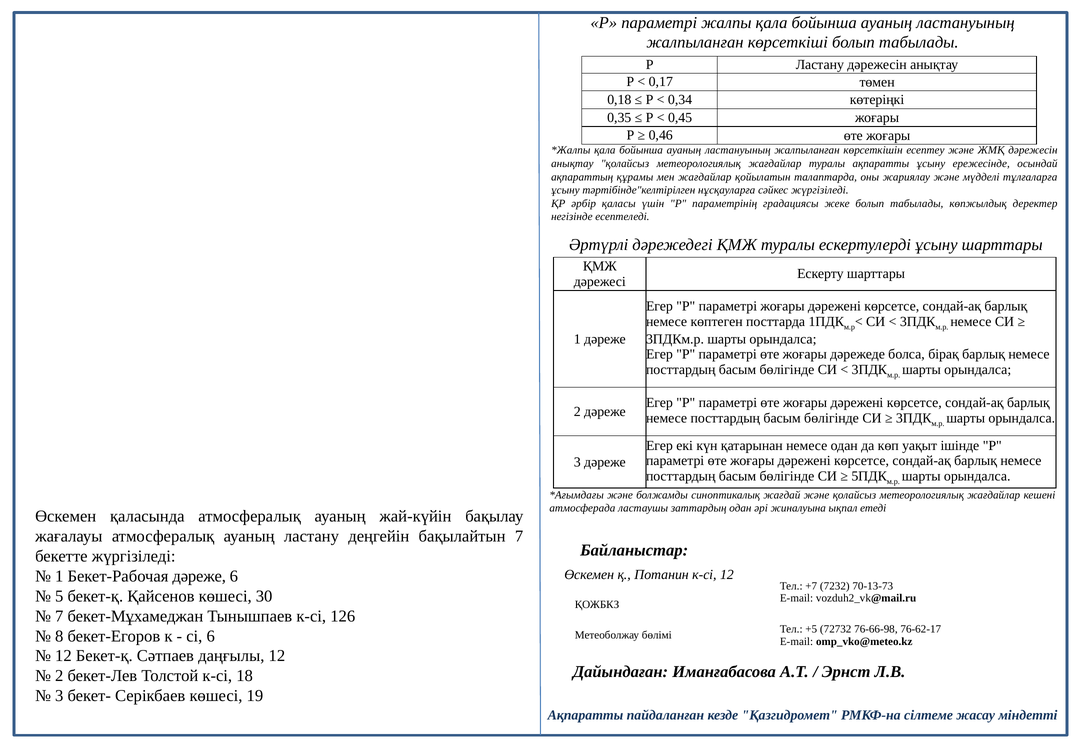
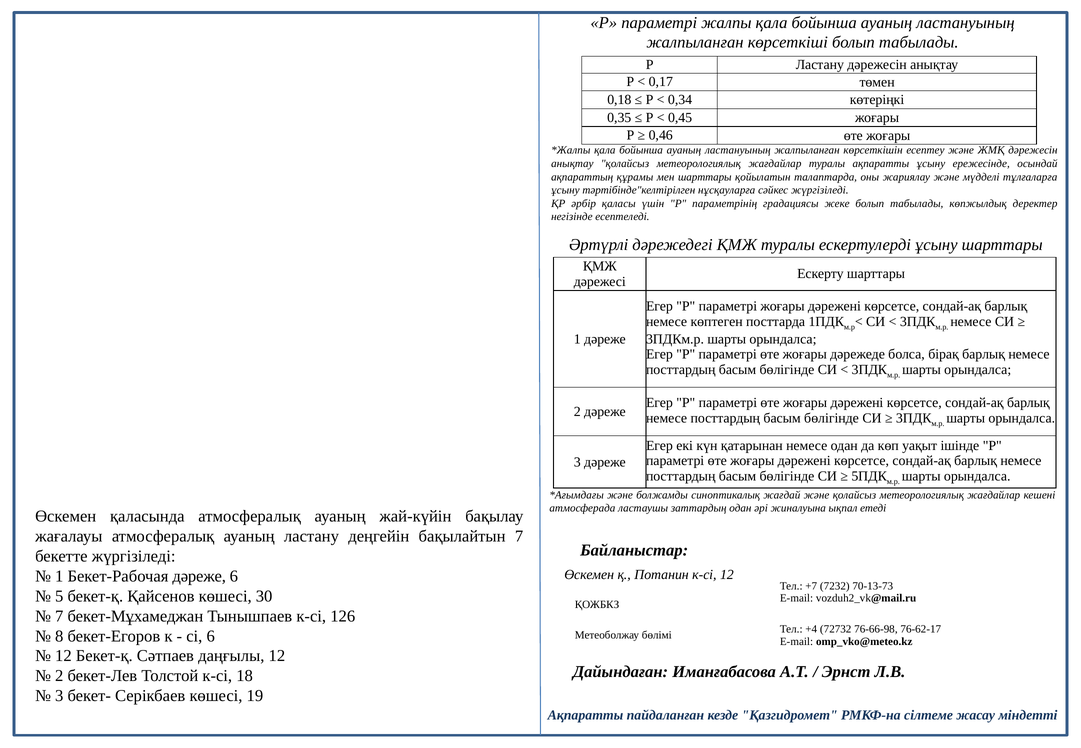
мен жағдайлар: жағдайлар -> шарттары (705, 177)
+5: +5 -> +4 (811, 629)
